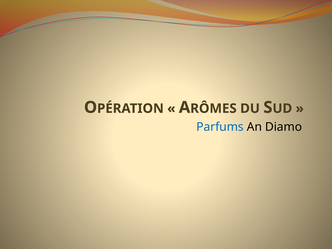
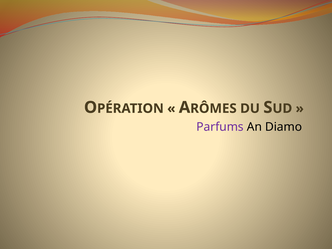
Parfums colour: blue -> purple (220, 127)
